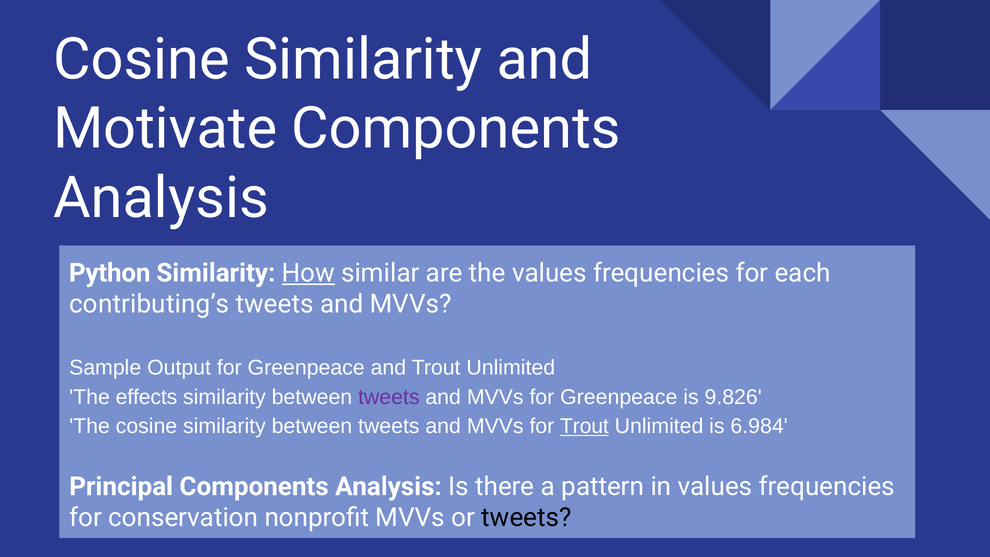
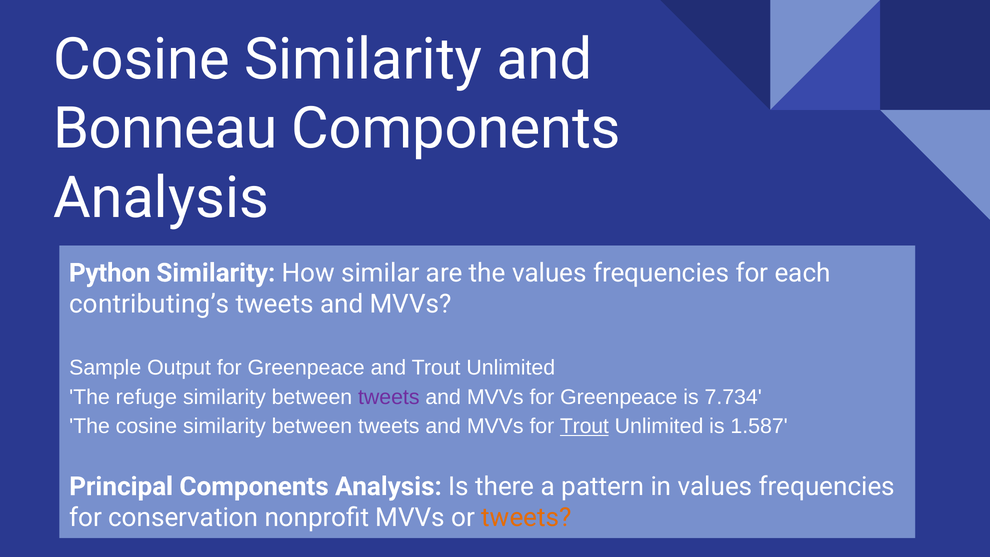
Motivate: Motivate -> Bonneau (165, 129)
How underline: present -> none (308, 273)
effects: effects -> refuge (146, 397)
9.826: 9.826 -> 7.734 (733, 397)
6.984: 6.984 -> 1.587 (759, 426)
tweets colour: black -> orange (526, 518)
